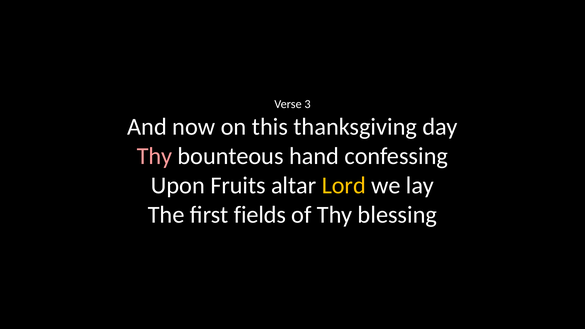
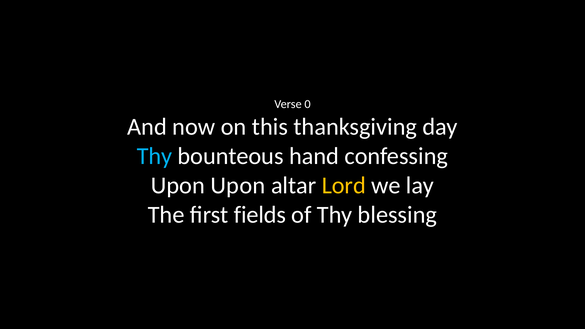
3: 3 -> 0 (308, 104)
Thy colour: pink -> light blue (154, 156)
Upon Fruits: Fruits -> Upon (238, 185)
